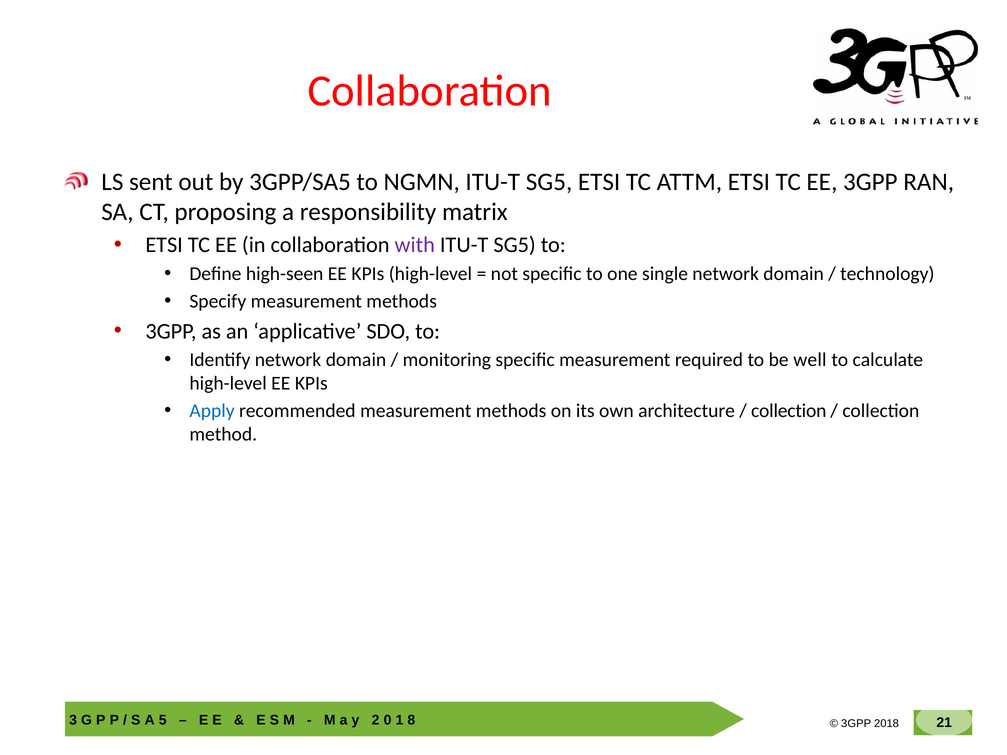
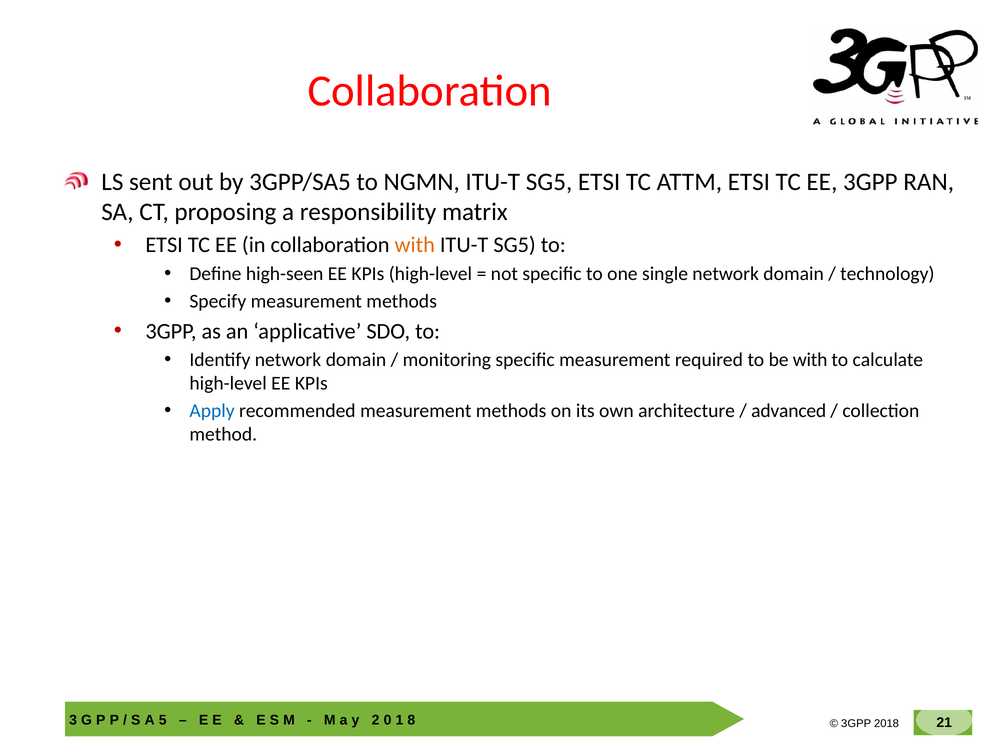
with colour: purple -> orange (415, 245)
be well: well -> with (810, 360)
collection: collection -> advanced (789, 411)
